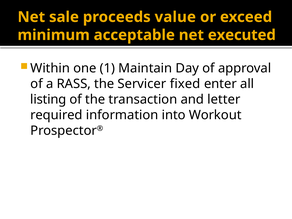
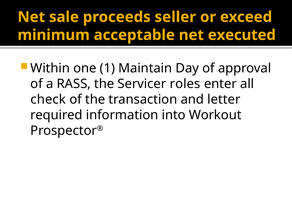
value: value -> seller (175, 17)
fixed: fixed -> roles (185, 84)
listing: listing -> check (48, 99)
